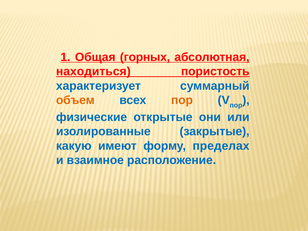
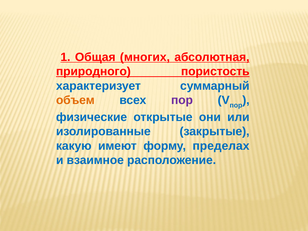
горных: горных -> многих (145, 57)
находиться: находиться -> природного (93, 71)
пор colour: orange -> purple (182, 100)
